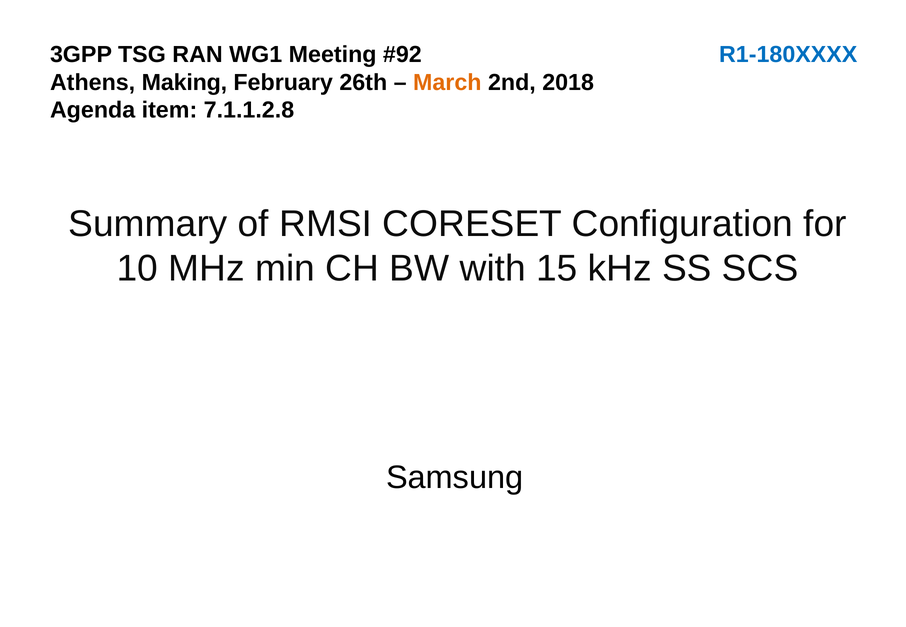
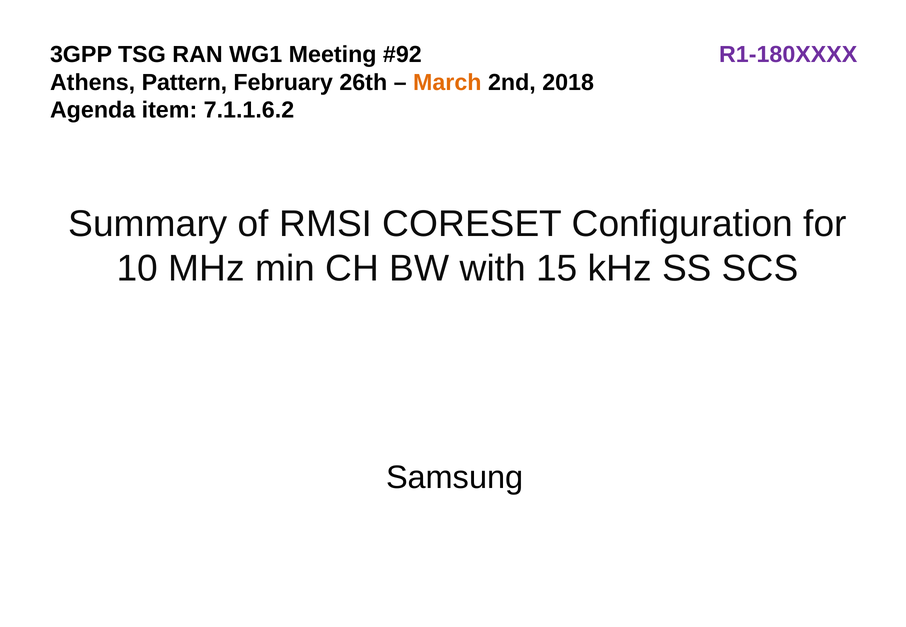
R1-180XXXX colour: blue -> purple (788, 55)
Making: Making -> Pattern (184, 82)
7.1.1.2.8: 7.1.1.2.8 -> 7.1.1.6.2 (249, 110)
